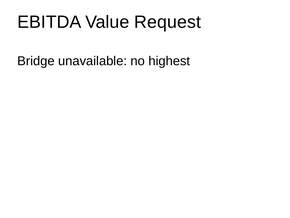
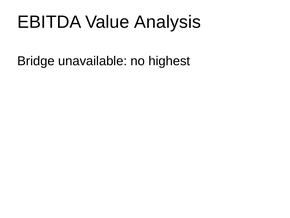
Request: Request -> Analysis (168, 22)
